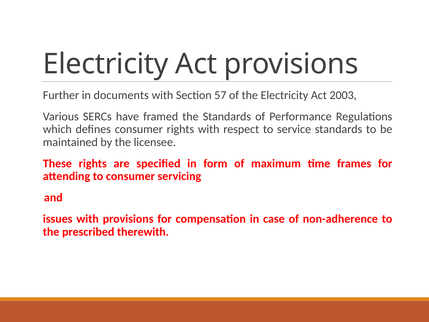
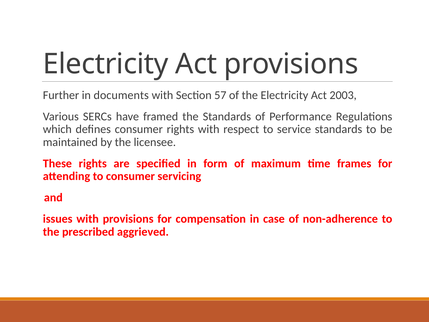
therewith: therewith -> aggrieved (143, 232)
